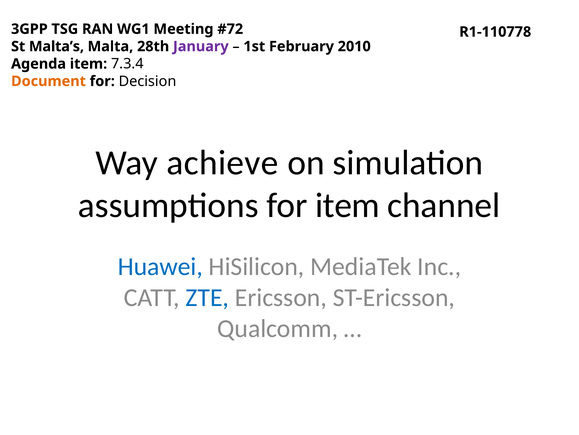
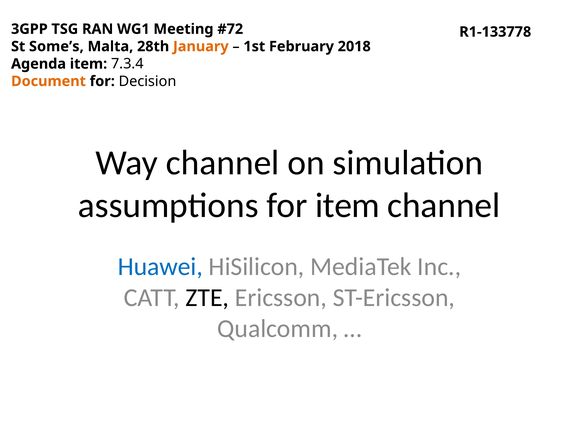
R1-110778: R1-110778 -> R1-133778 (495, 32)
Malta’s: Malta’s -> Some’s (56, 46)
January colour: purple -> orange (201, 46)
2010: 2010 -> 2018 (354, 46)
Way achieve: achieve -> channel (223, 163)
ZTE colour: blue -> black (207, 297)
